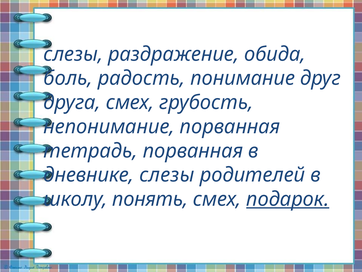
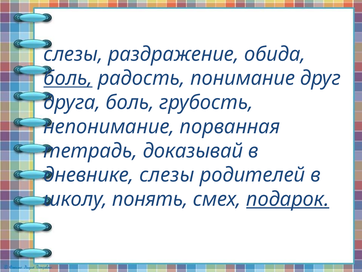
боль underline: none -> present (68, 78)
друга смех: смех -> боль (130, 102)
тетрадь порванная: порванная -> доказывай (193, 151)
